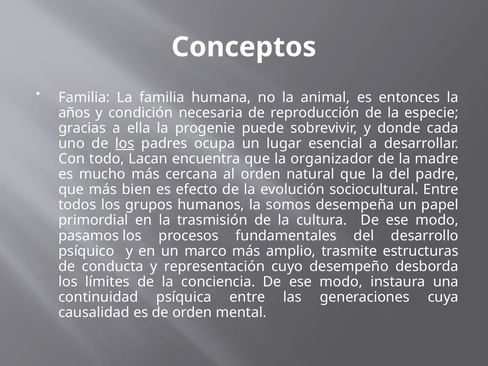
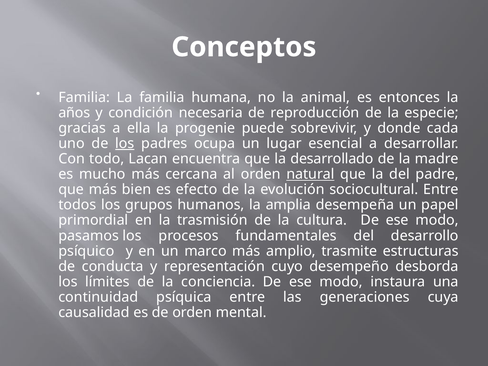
organizador: organizador -> desarrollado (332, 159)
natural underline: none -> present (310, 174)
somos: somos -> amplia (288, 205)
